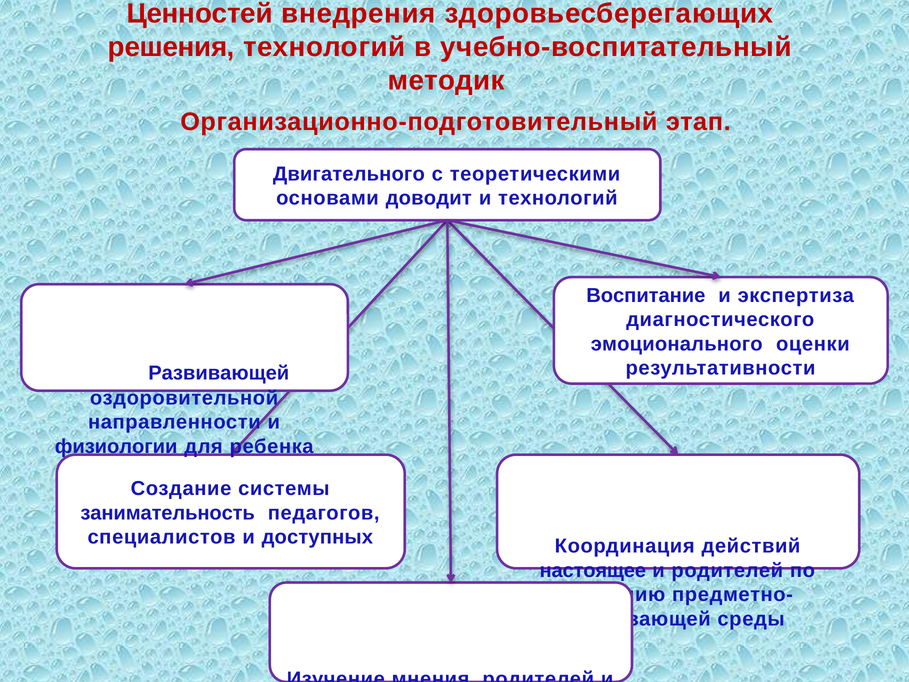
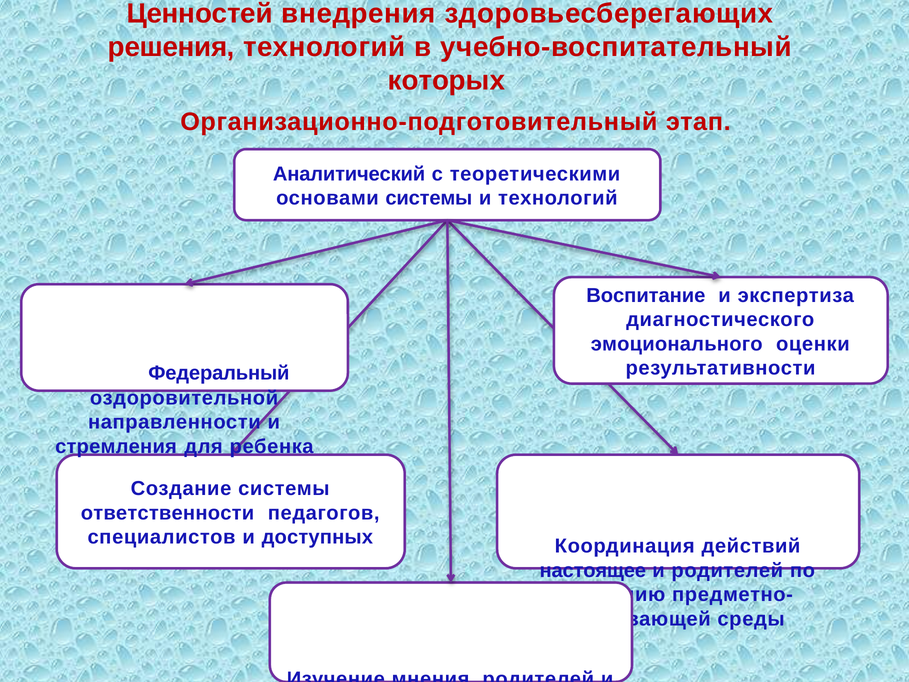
методик: методик -> которых (446, 80)
Двигательного: Двигательного -> Аналитический (349, 174)
основами доводит: доводит -> системы (429, 198)
Развивающей: Развивающей -> Федеральный (219, 373)
физиологии: физиологии -> стремления (116, 446)
занимательность: занимательность -> ответственности (167, 513)
